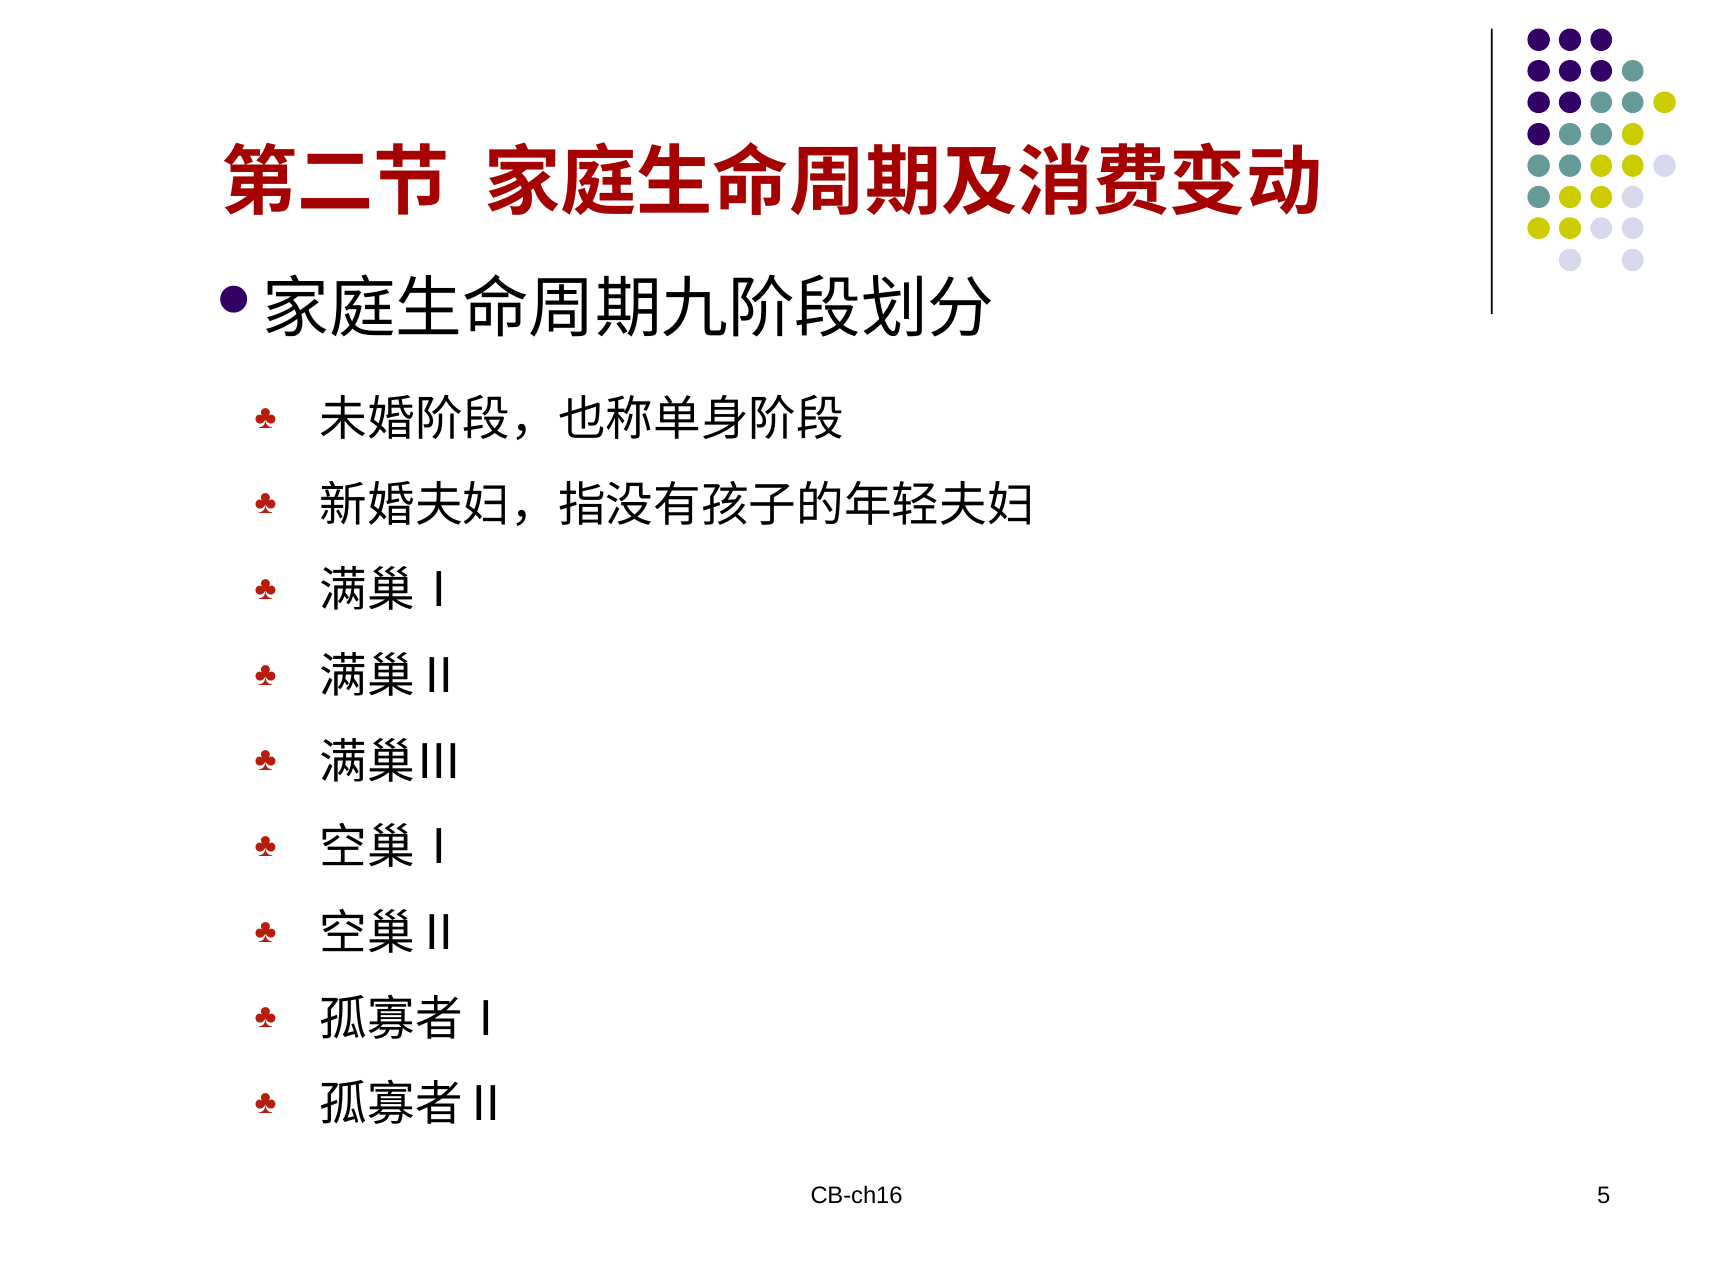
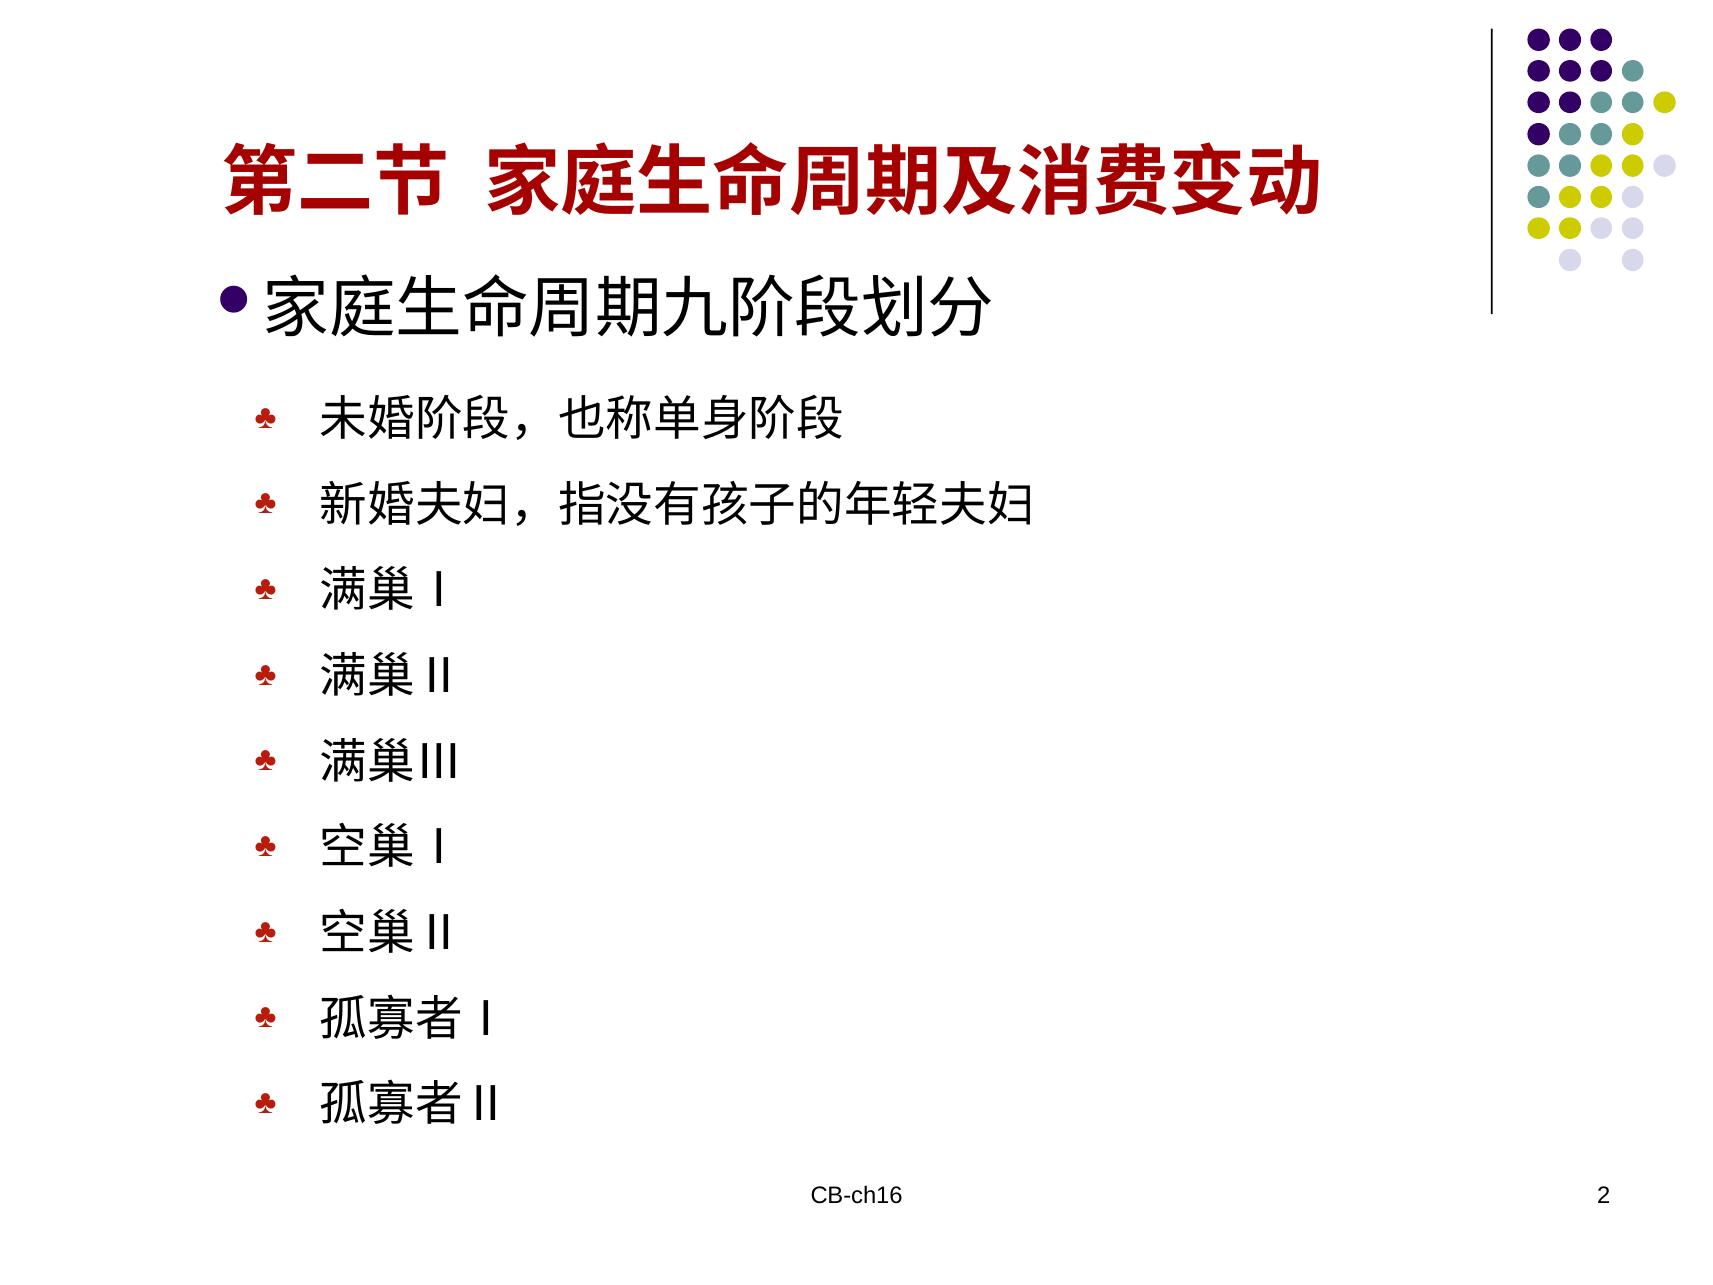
5: 5 -> 2 (1604, 1195)
